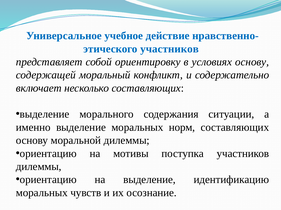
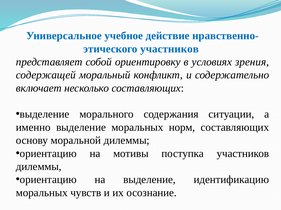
условиях основу: основу -> зрения (252, 62)
